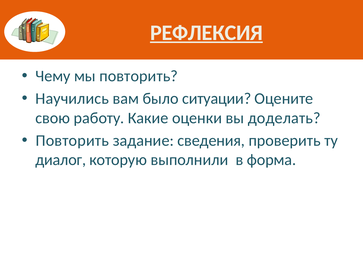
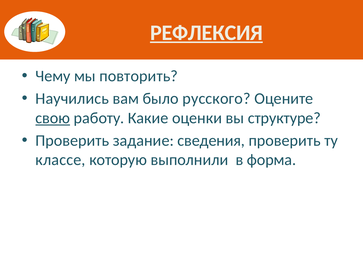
ситуации: ситуации -> русского (217, 99)
свою underline: none -> present (53, 118)
доделать: доделать -> структуре (284, 118)
Повторить: Повторить -> Проверить (72, 141)
диалог: диалог -> классе (60, 160)
